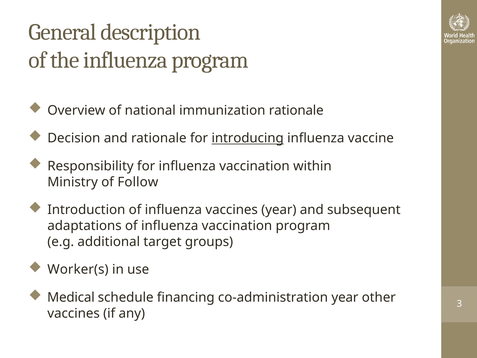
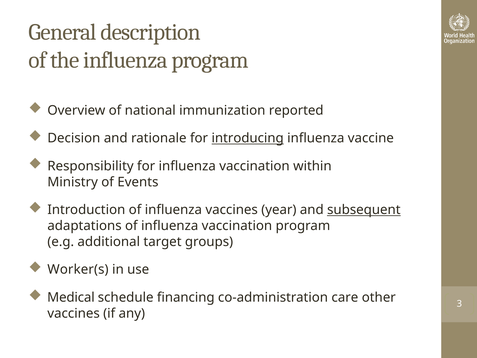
immunization rationale: rationale -> reported (296, 110)
Follow: Follow -> Events (138, 182)
subsequent underline: none -> present (364, 210)
co-administration year: year -> care (345, 297)
